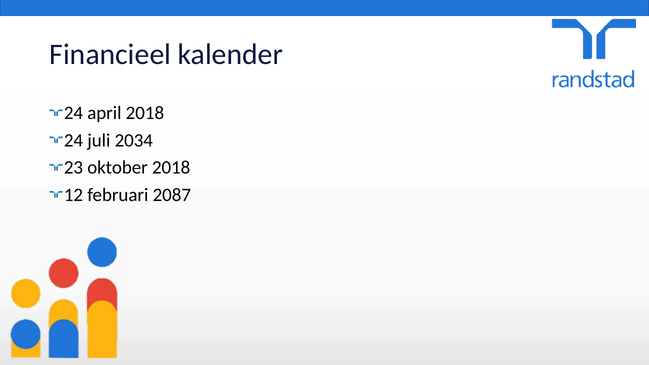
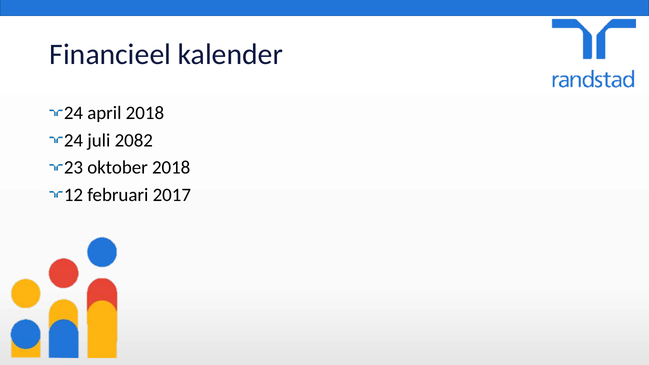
2034: 2034 -> 2082 (134, 140)
2087: 2087 -> 2017 (172, 195)
